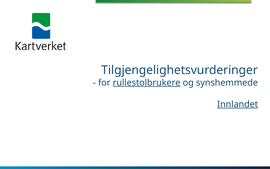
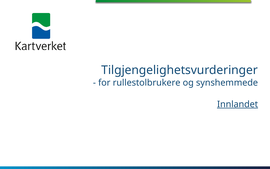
rullestolbrukere underline: present -> none (147, 83)
